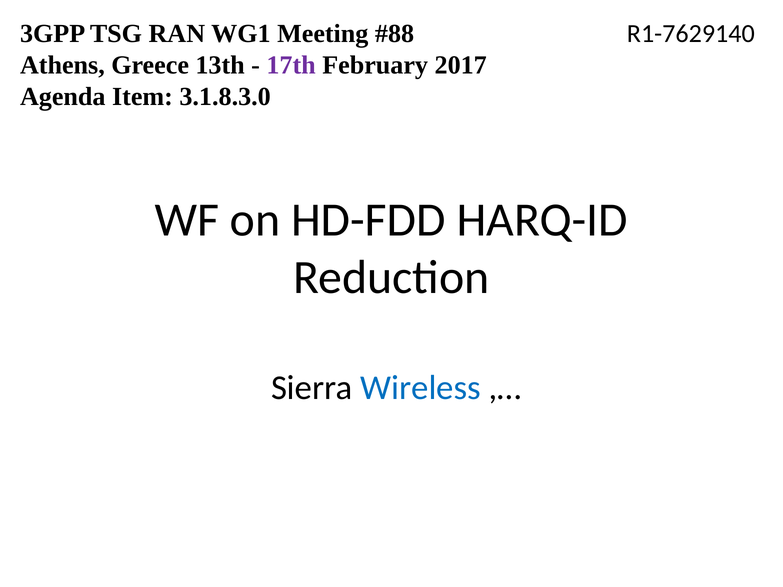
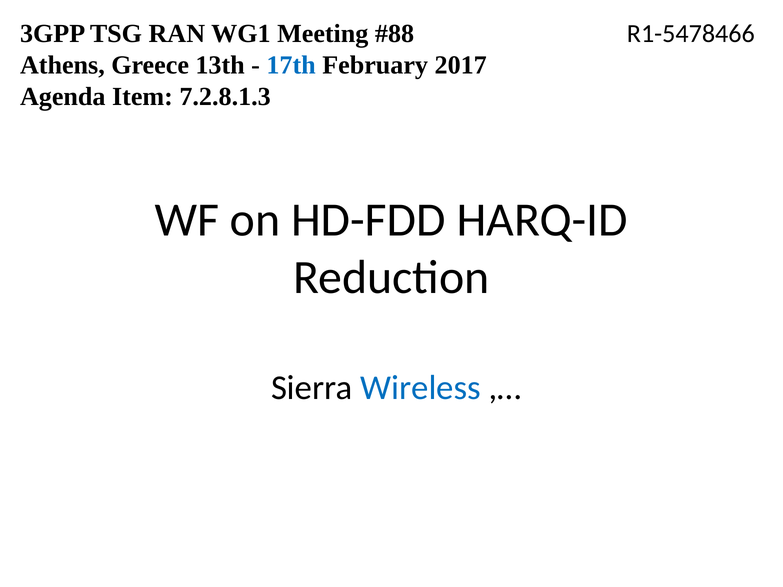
R1-7629140: R1-7629140 -> R1-5478466 (691, 34)
17th colour: purple -> blue (291, 65)
3.1.8.3.0: 3.1.8.3.0 -> 7.2.8.1.3 (225, 97)
